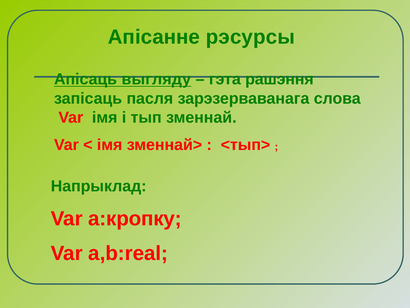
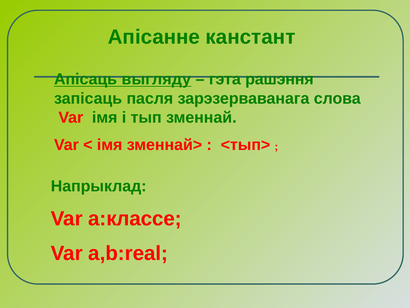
рэсурсы: рэсурсы -> канстант (250, 37)
a:кропку: a:кропку -> a:классе (135, 218)
